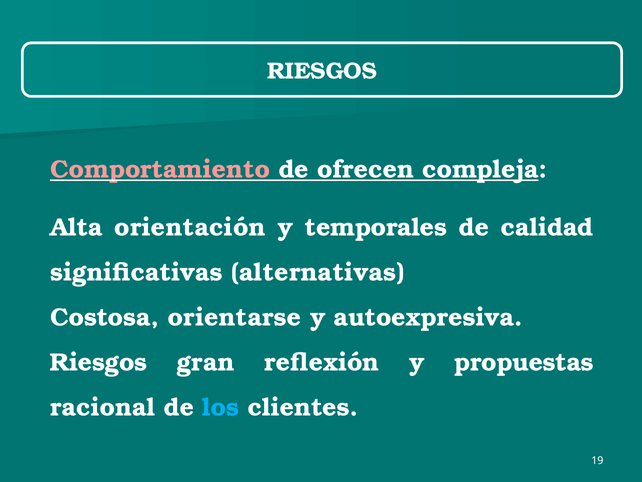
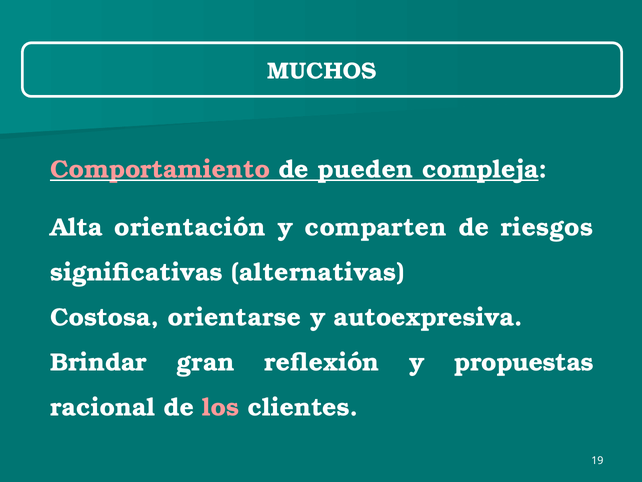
RIESGOS: RIESGOS -> MUCHOS (322, 71)
ofrecen: ofrecen -> pueden (366, 169)
temporales: temporales -> comparten (376, 227)
calidad: calidad -> riesgos (547, 227)
Riesgos: Riesgos -> Brindar (99, 362)
los colour: light blue -> pink (221, 407)
